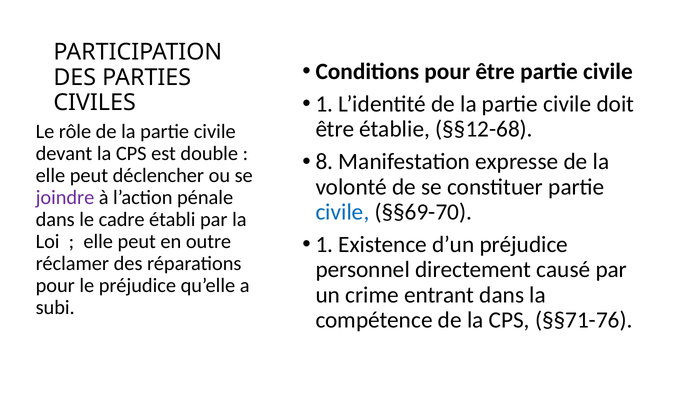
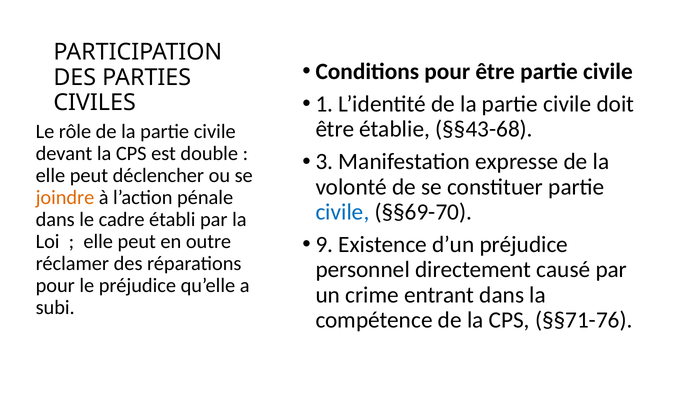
§§12-68: §§12-68 -> §§43-68 (484, 129)
8: 8 -> 3 (324, 162)
joindre colour: purple -> orange (65, 198)
1: 1 -> 9 (324, 245)
